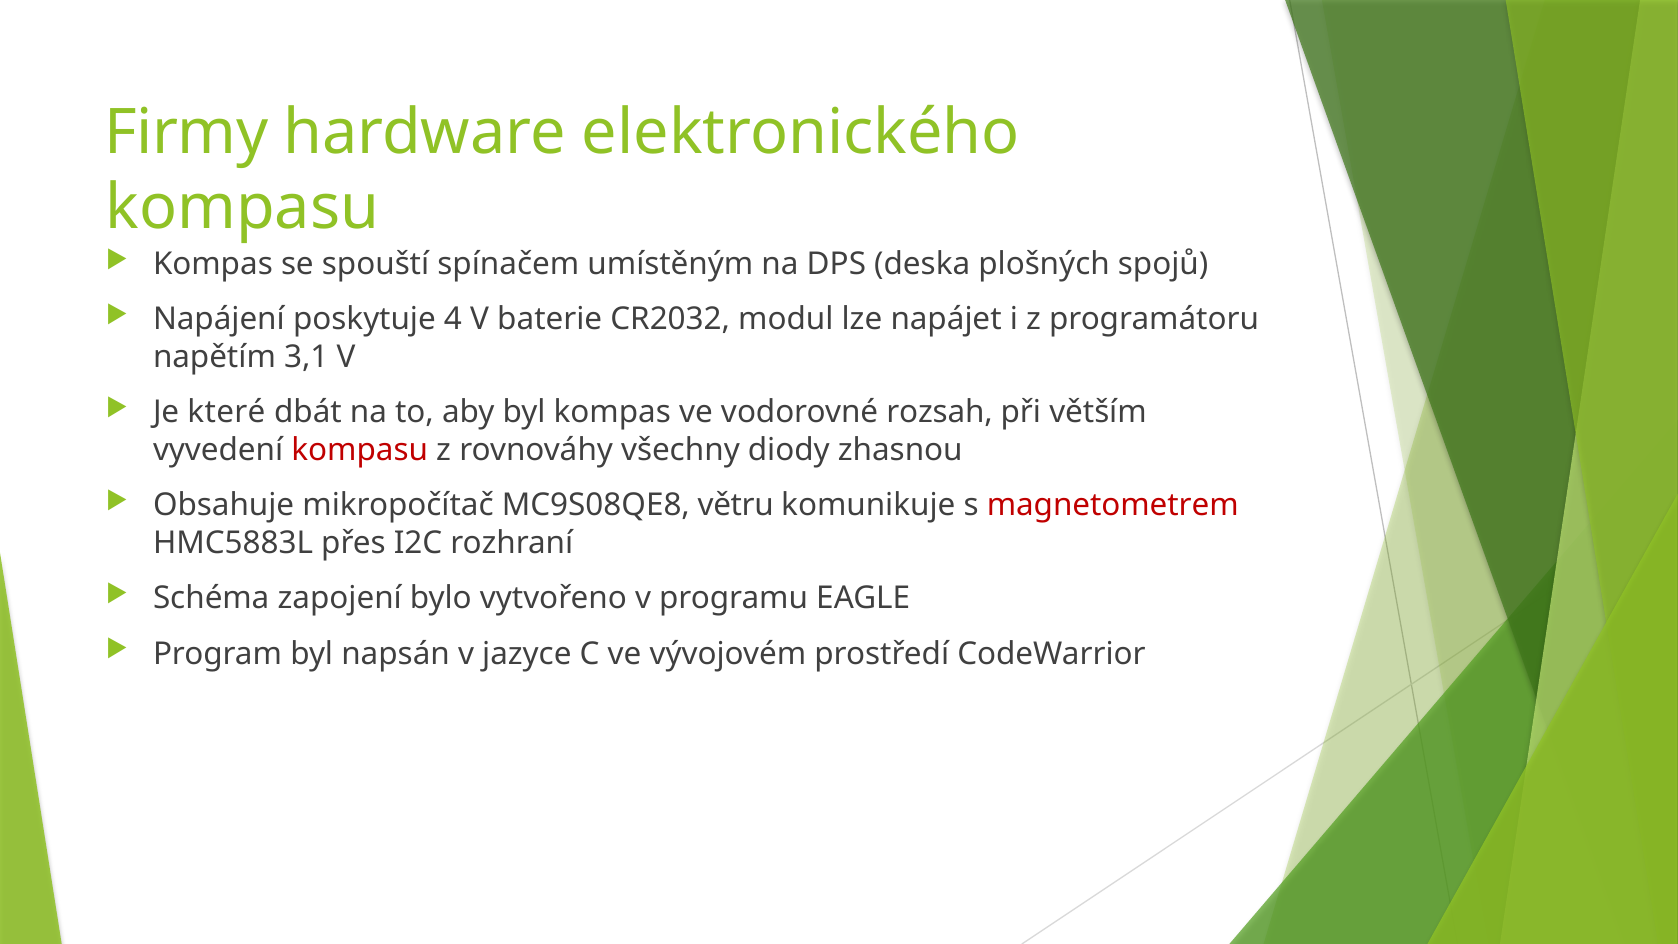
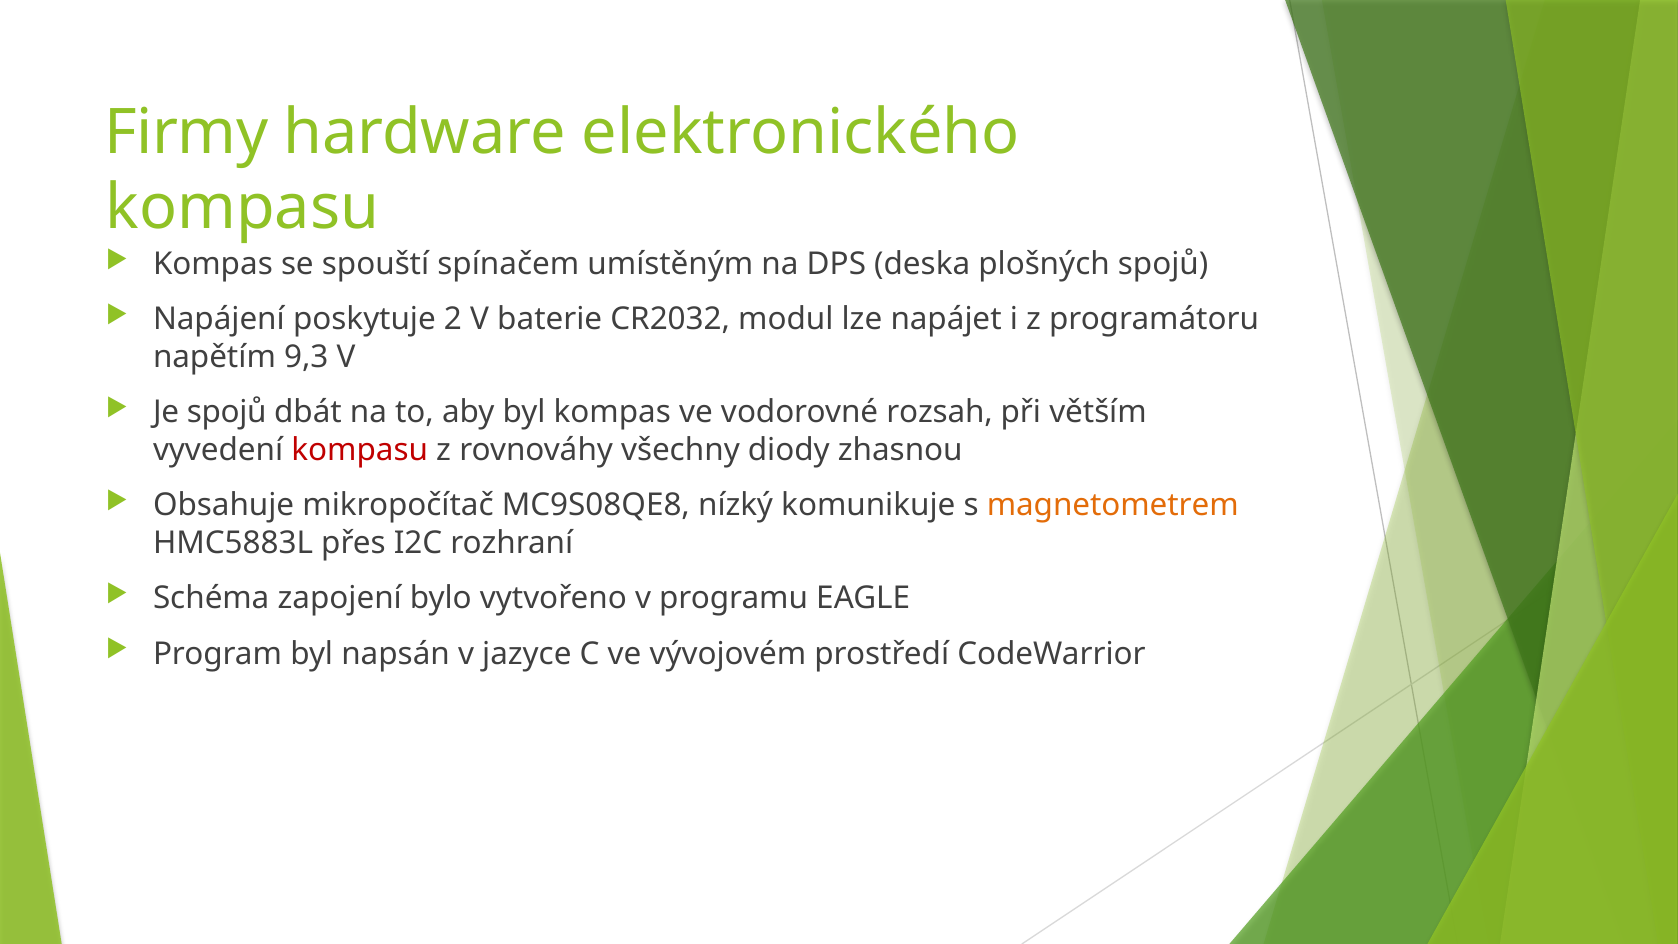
4: 4 -> 2 (453, 320)
3,1: 3,1 -> 9,3 (306, 357)
Je které: které -> spojů (227, 412)
větru: větru -> nízký (736, 505)
magnetometrem colour: red -> orange (1113, 505)
